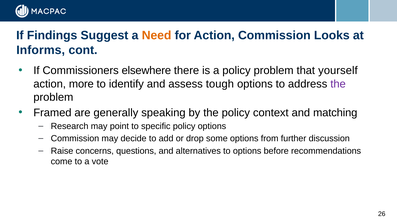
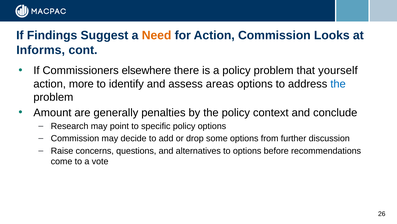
tough: tough -> areas (220, 84)
the colour: purple -> blue (338, 84)
Framed: Framed -> Amount (52, 112)
speaking: speaking -> penalties (163, 112)
matching: matching -> conclude (335, 112)
